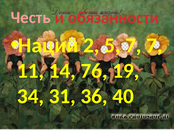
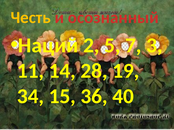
Честь colour: pink -> yellow (31, 18)
обязанности: обязанности -> осознанный (113, 18)
7 7: 7 -> 3 (154, 46)
76: 76 -> 28 (94, 71)
31: 31 -> 15 (62, 97)
